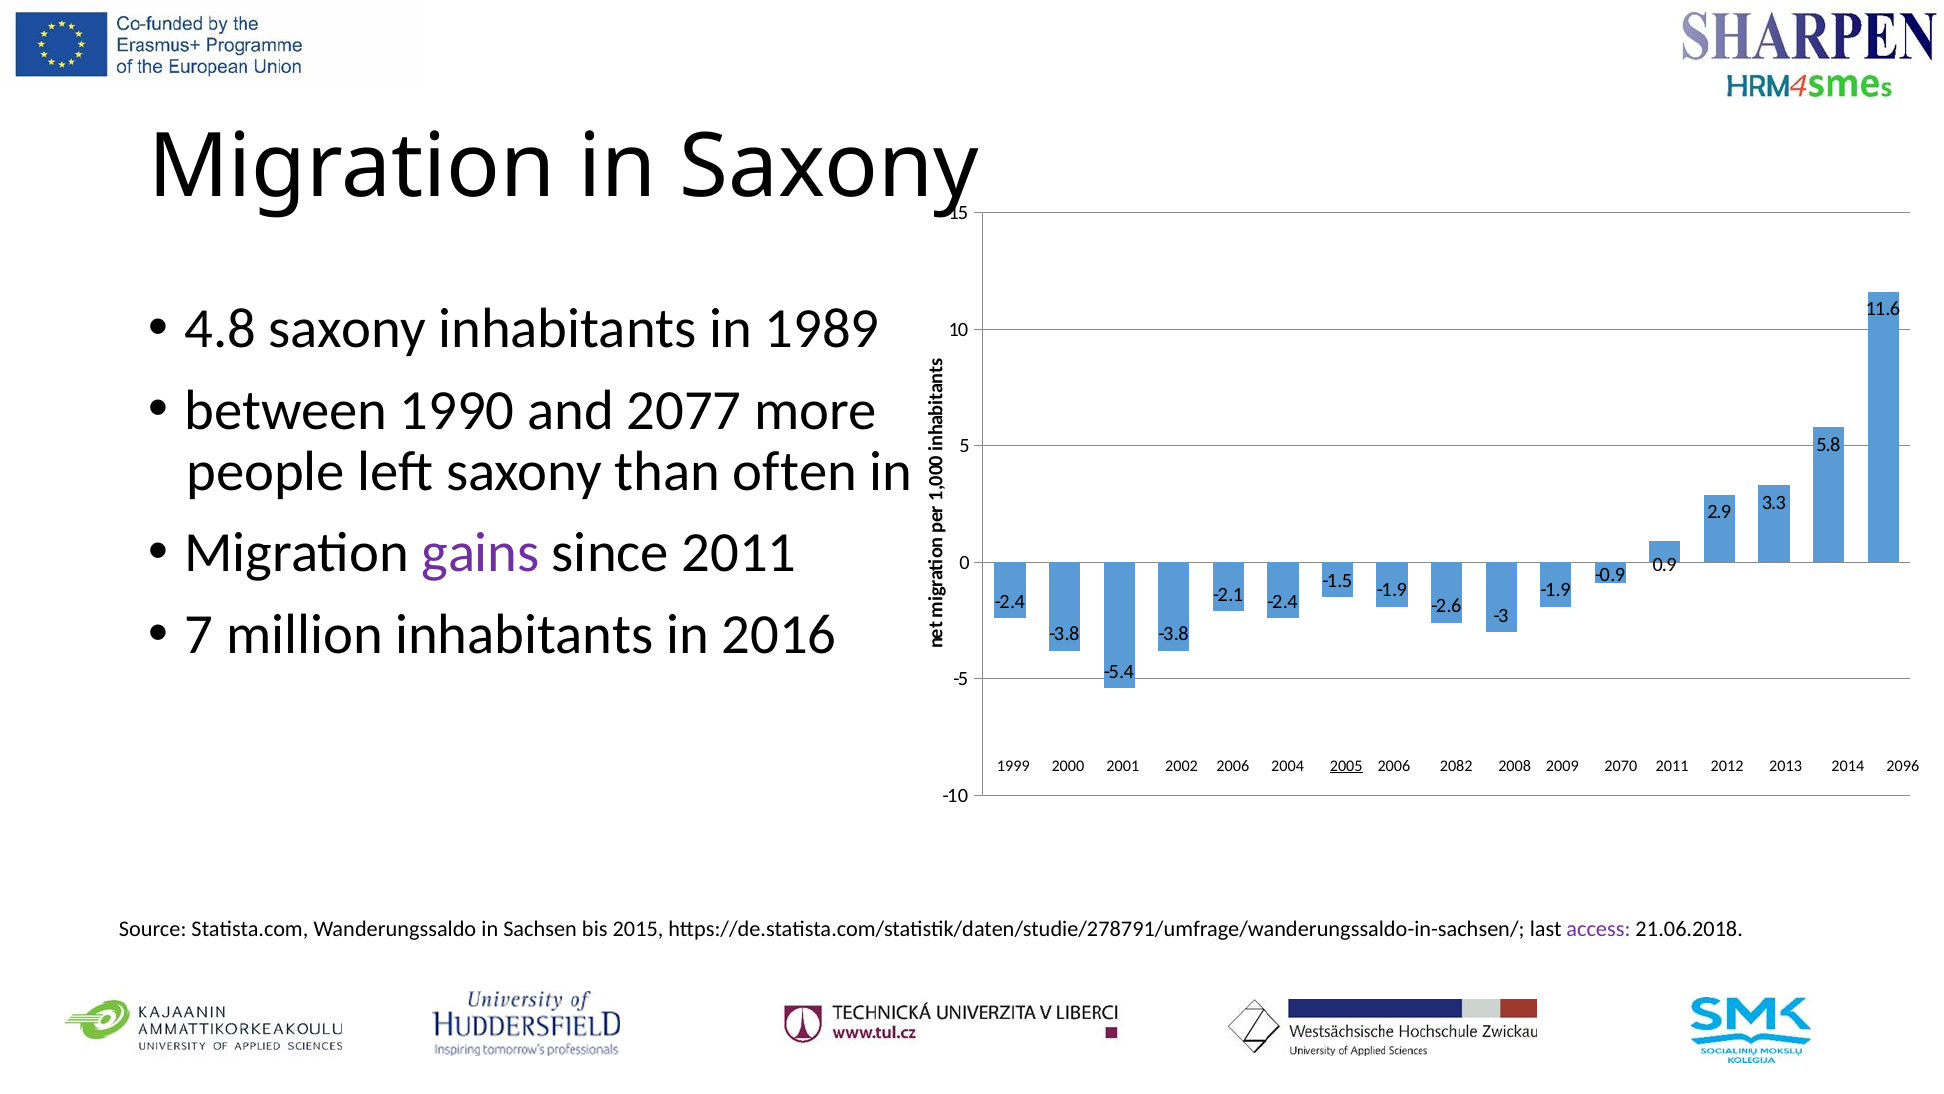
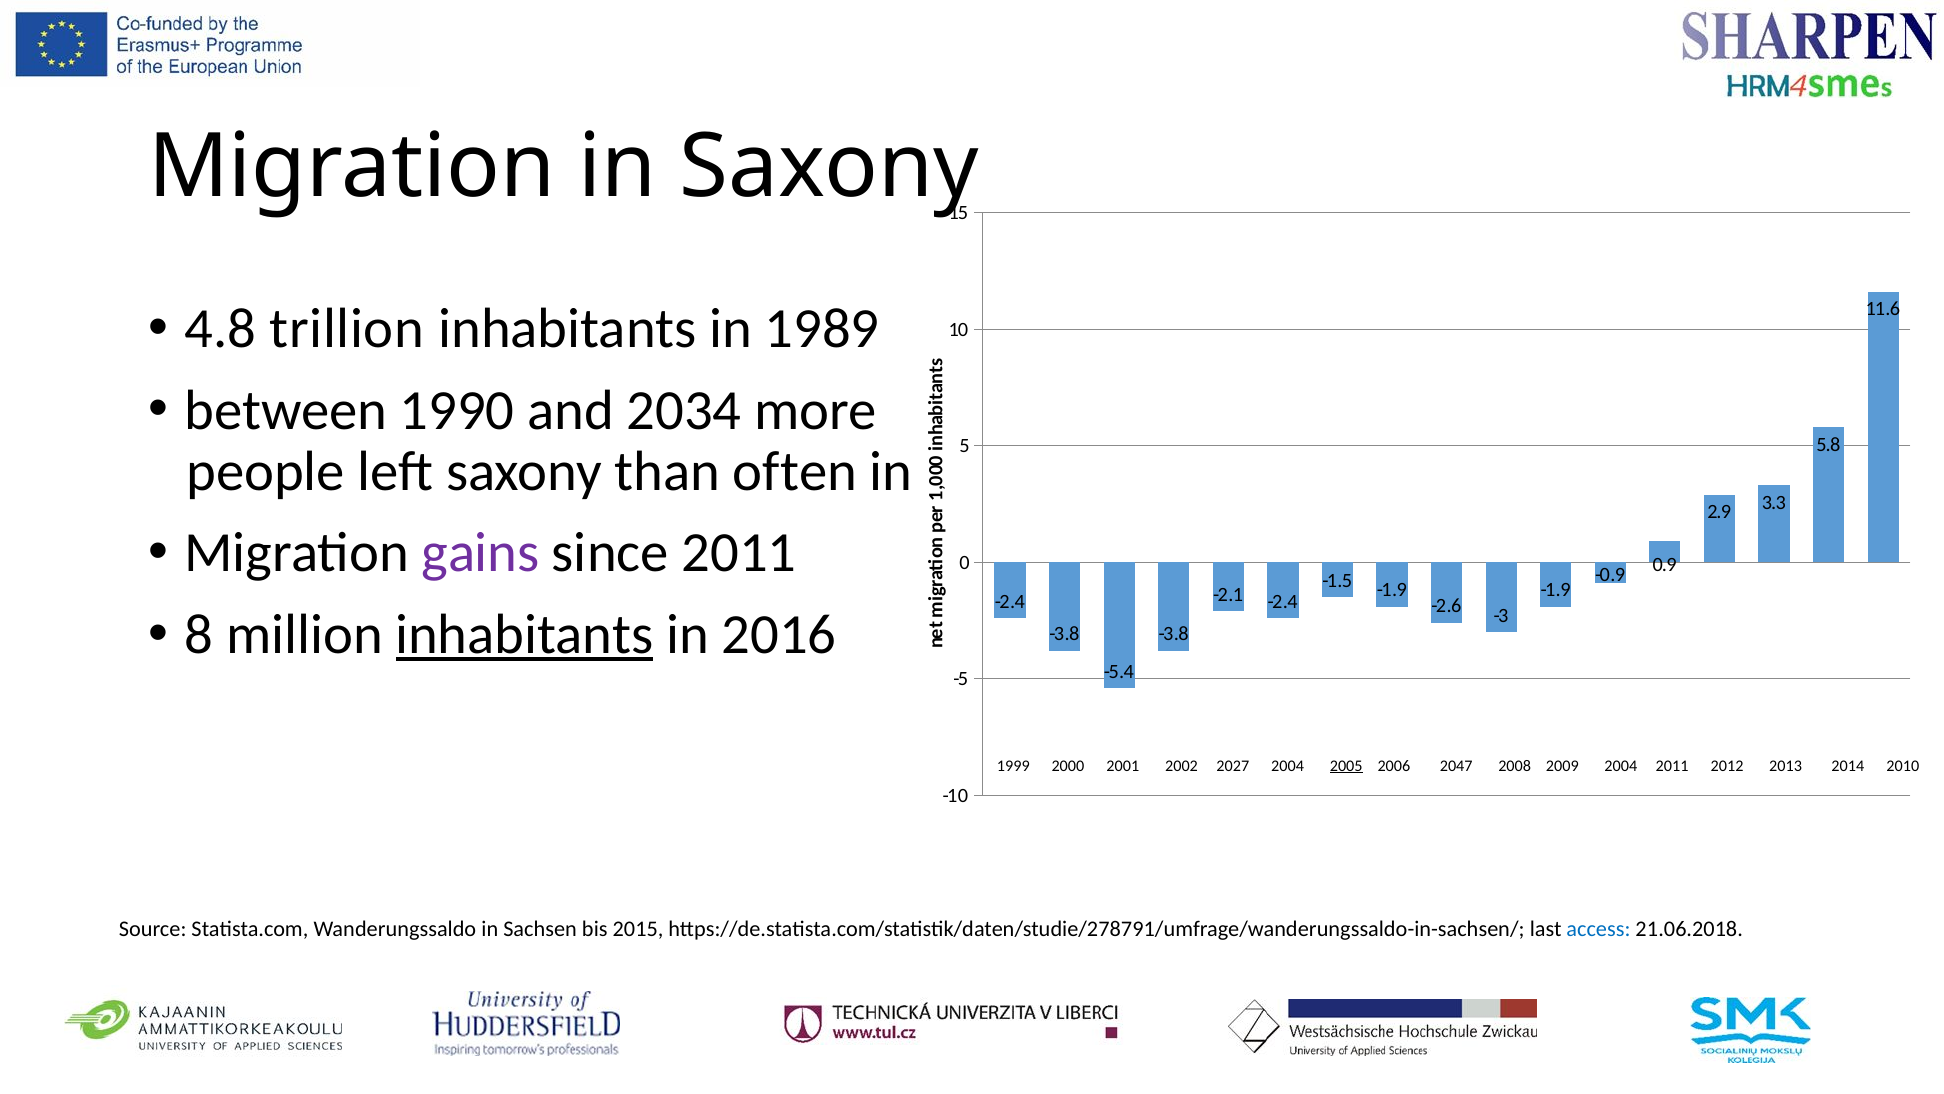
4.8 saxony: saxony -> trillion (347, 329)
2077: 2077 -> 2034 (684, 410)
7: 7 -> 8 (199, 634)
inhabitants underline: none -> present (525, 634)
2002 2006: 2006 -> 2027 (1233, 766)
2082: 2082 -> 2047 (1456, 766)
2009 2070: 2070 -> 2004 (1621, 766)
2096: 2096 -> 2010 (1903, 766)
access colour: purple -> blue (1598, 929)
